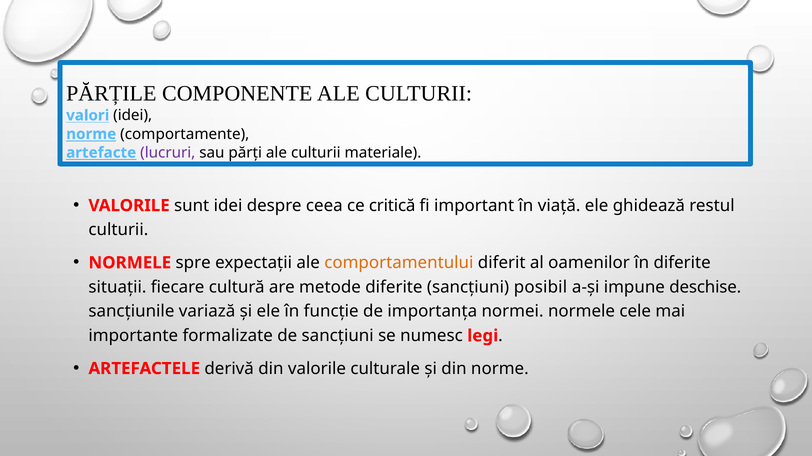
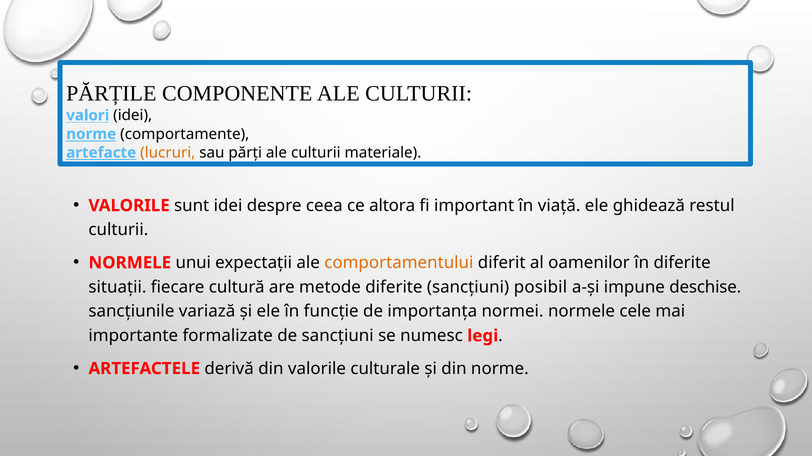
lucruri colour: purple -> orange (168, 153)
critică: critică -> altora (392, 206)
spre: spre -> unui (193, 263)
